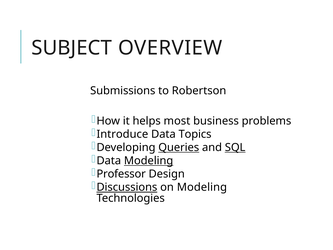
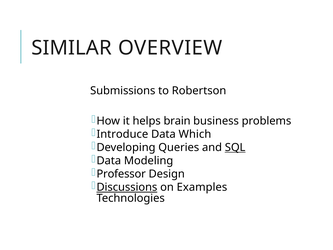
SUBJECT: SUBJECT -> SIMILAR (72, 48)
most: most -> brain (177, 121)
Topics: Topics -> Which (195, 134)
Queries underline: present -> none (179, 147)
Modeling underline: present -> none (149, 161)
on Modeling: Modeling -> Examples (202, 187)
